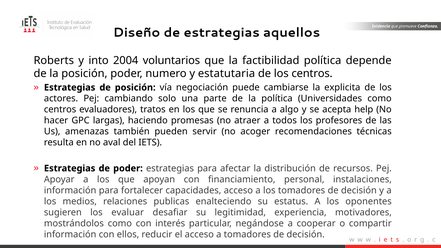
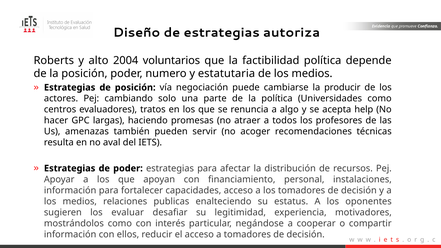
aquellos: aquellos -> autoriza (292, 33)
into: into -> alto (99, 60)
de los centros: centros -> medios (312, 74)
explicita: explicita -> producir (342, 88)
